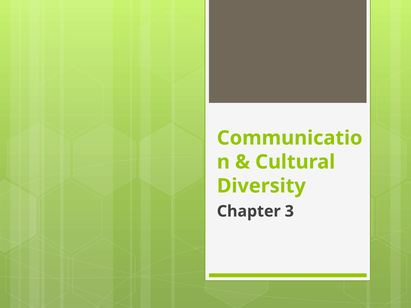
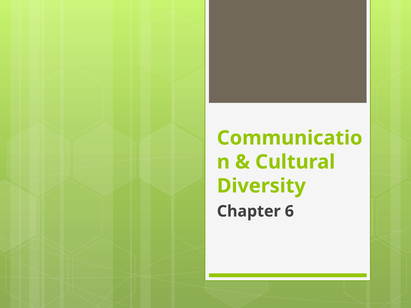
3: 3 -> 6 (289, 211)
